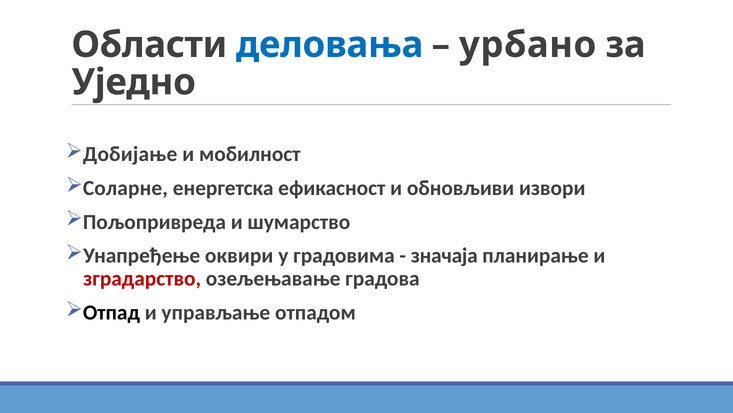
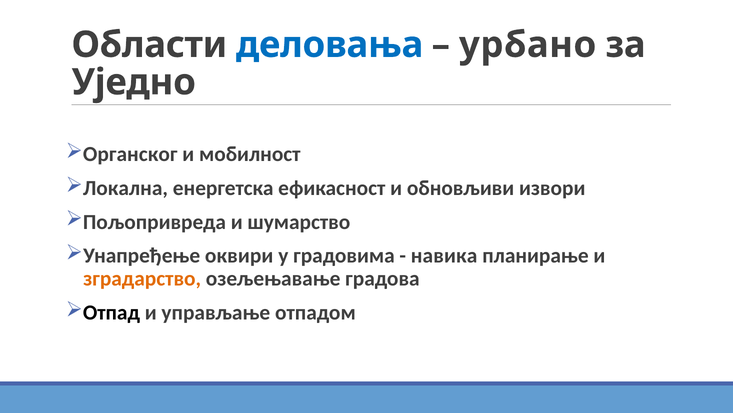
Добијање: Добијање -> Органског (130, 154)
Соларне: Соларне -> Локална (125, 188)
значаја: значаја -> навика (444, 255)
зградарство colour: red -> orange (142, 278)
